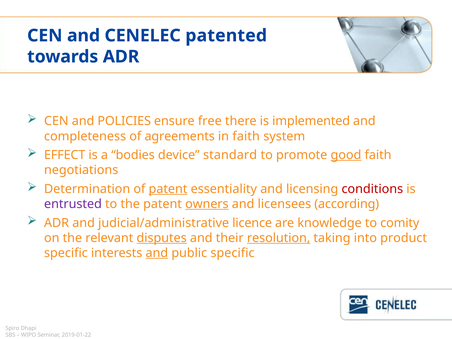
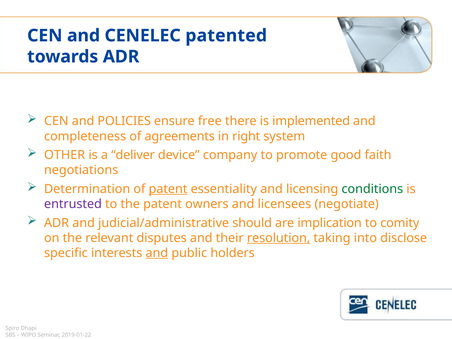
in faith: faith -> right (246, 136)
EFFECT: EFFECT -> OTHER (65, 155)
bodies: bodies -> deliver (133, 155)
standard: standard -> company (230, 155)
good underline: present -> none (346, 155)
conditions colour: red -> green (372, 189)
owners underline: present -> none (207, 204)
according: according -> negotiate (347, 204)
licence: licence -> should (252, 223)
knowledge: knowledge -> implication (330, 223)
disputes underline: present -> none (162, 238)
product: product -> disclose (404, 238)
public specific: specific -> holders (233, 253)
